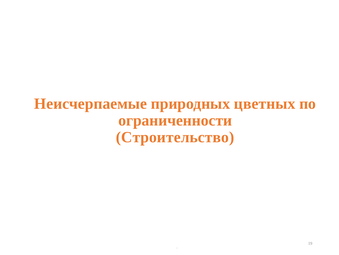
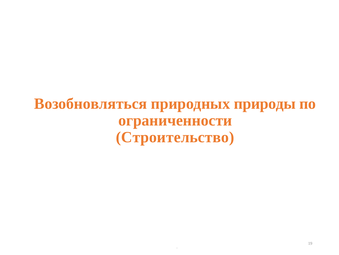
Неисчерпаемые: Неисчерпаемые -> Возобновляться (91, 103)
цветных: цветных -> природы (265, 103)
